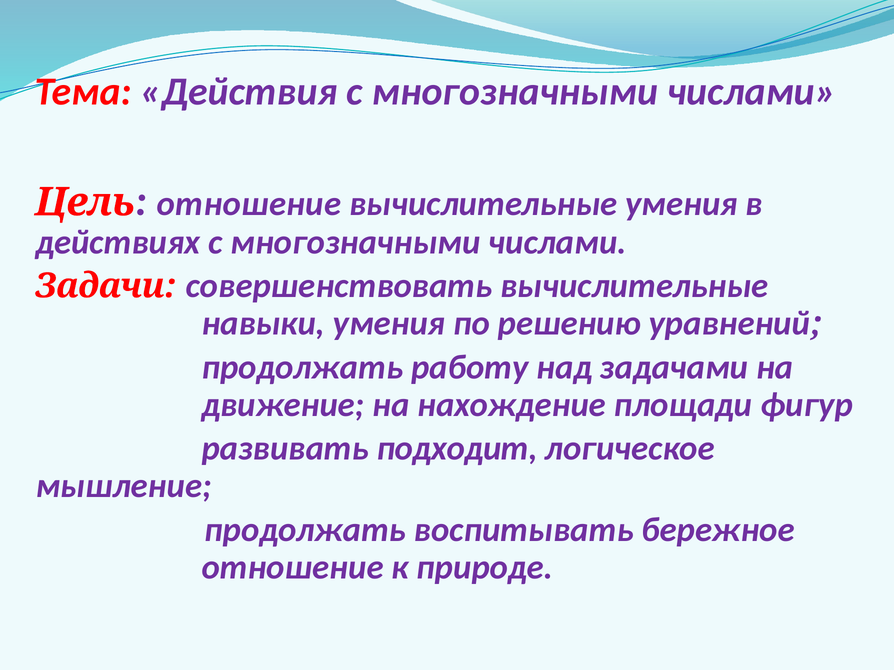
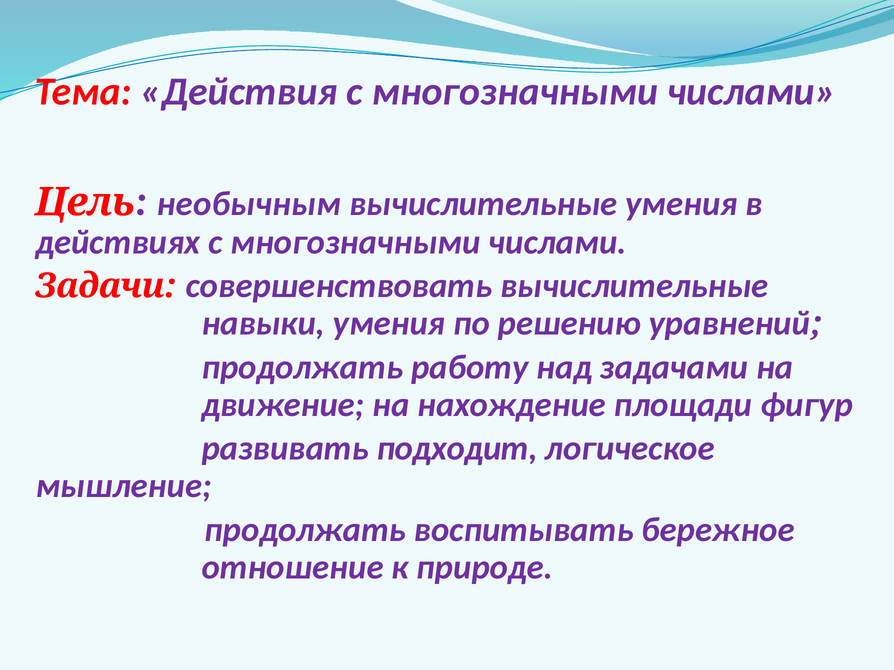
отношение: отношение -> необычным (249, 204)
